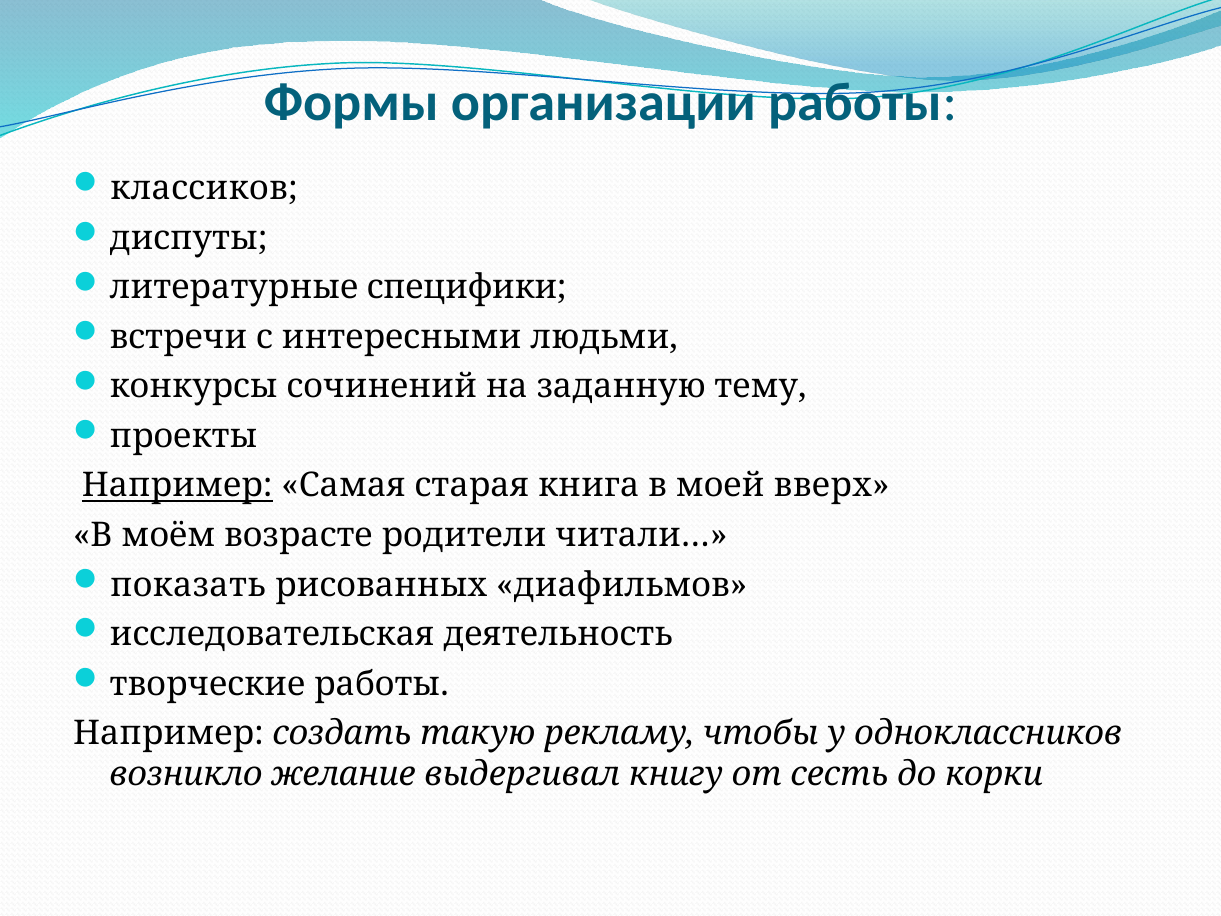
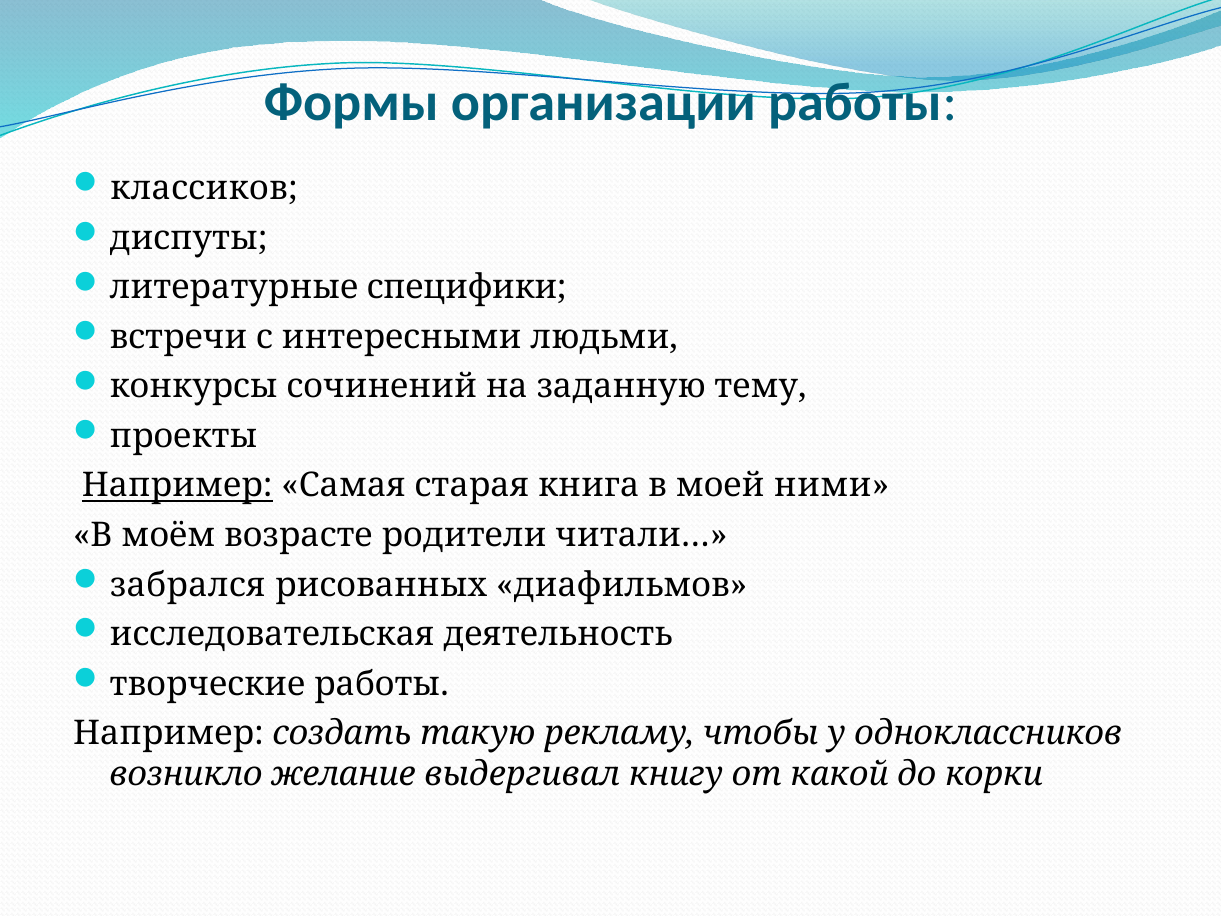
вверх: вверх -> ними (832, 486)
показать: показать -> забрался (188, 585)
сесть: сесть -> какой (840, 774)
